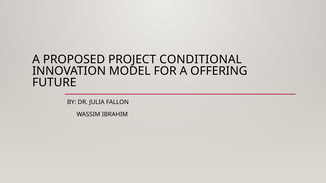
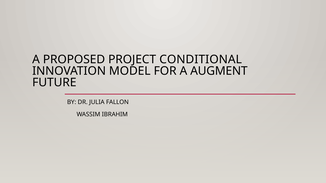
OFFERING: OFFERING -> AUGMENT (219, 71)
